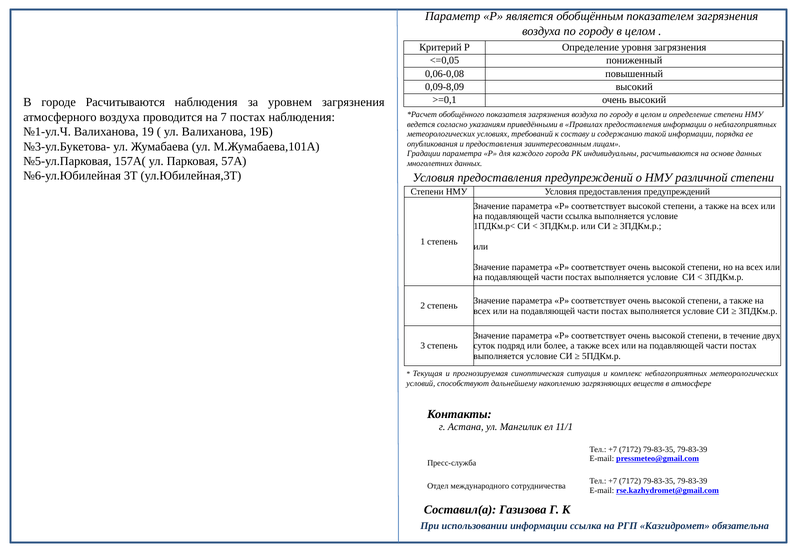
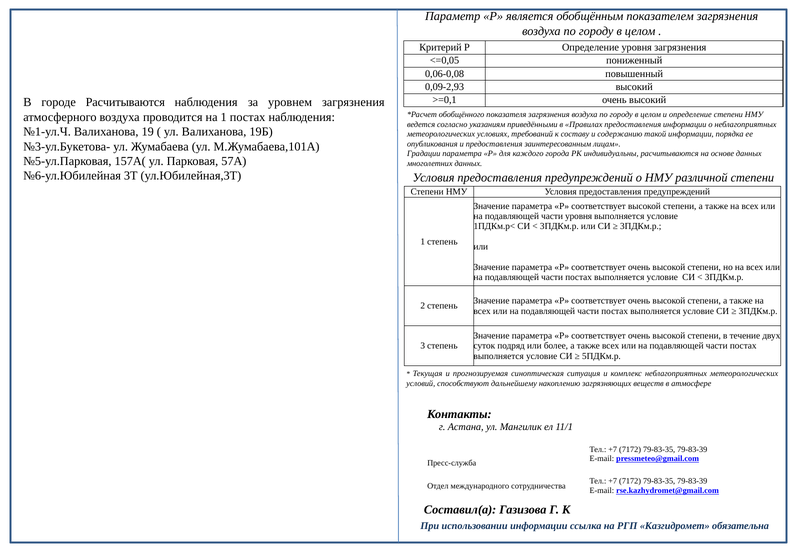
0,09-8,09: 0,09-8,09 -> 0,09-2,93 (445, 87)
на 7: 7 -> 1 (224, 117)
части ссылка: ссылка -> уровня (579, 216)
